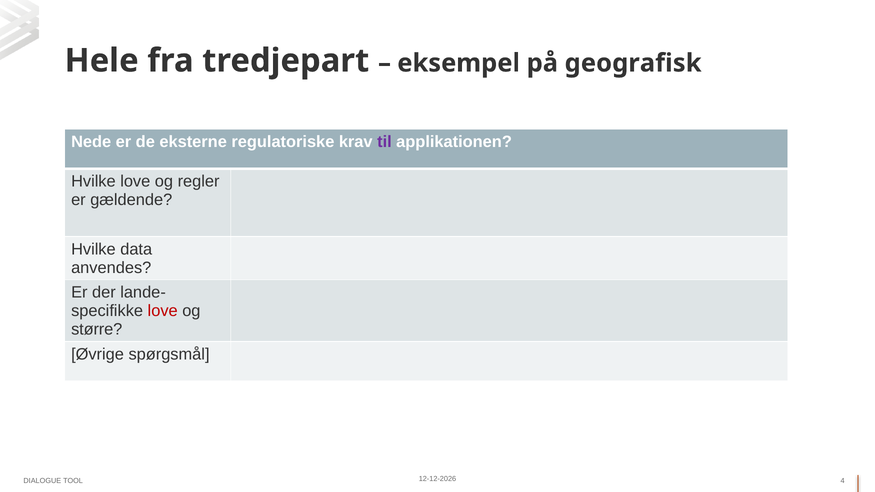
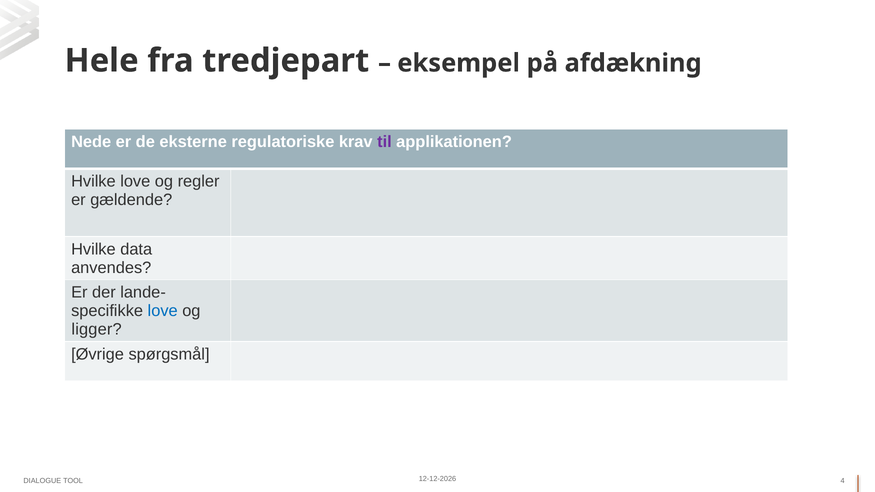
geografisk: geografisk -> afdækning (633, 63)
love colour: red -> blue (163, 311)
større: større -> ligger (97, 329)
